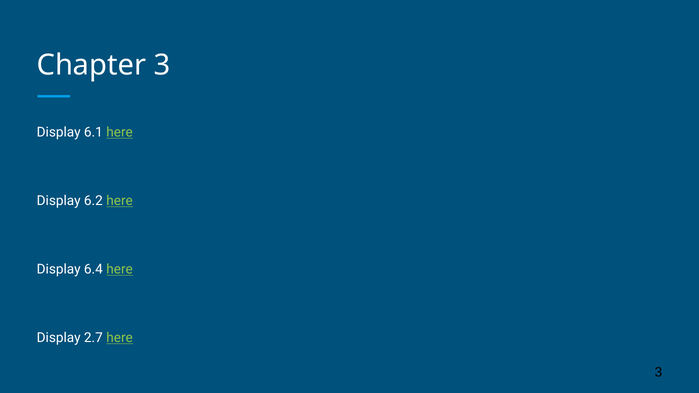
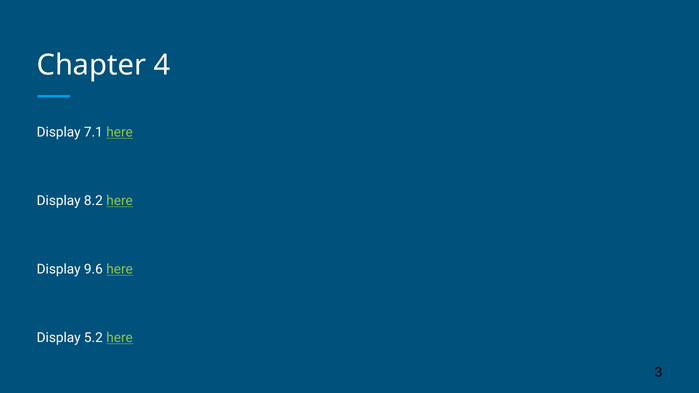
Chapter 3: 3 -> 4 (162, 65)
6.1: 6.1 -> 7.1 (93, 132)
6.2: 6.2 -> 8.2 (93, 201)
6.4: 6.4 -> 9.6 (93, 269)
2.7: 2.7 -> 5.2 (93, 338)
